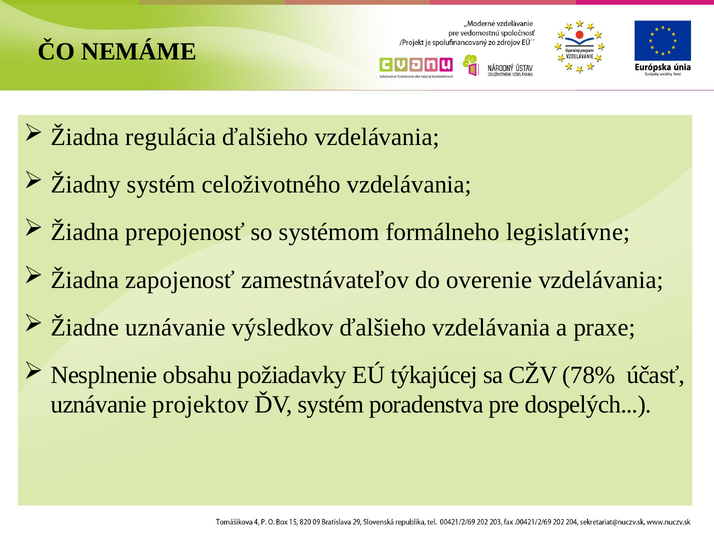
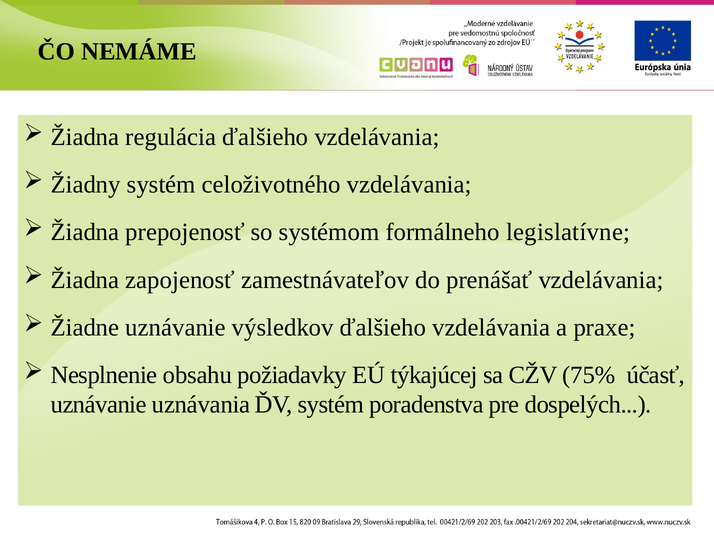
overenie: overenie -> prenášať (489, 280)
78%: 78% -> 75% (589, 375)
projektov: projektov -> uznávania (201, 405)
